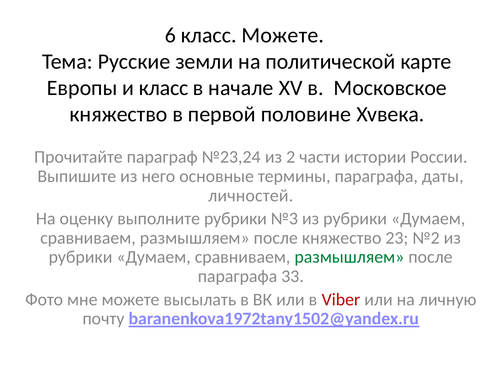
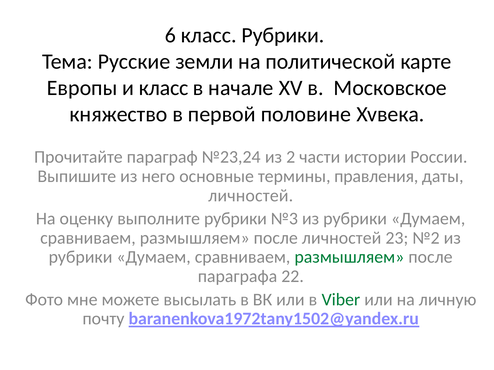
класс Можете: Можете -> Рубрики (283, 35)
термины параграфа: параграфа -> правления (376, 176)
после княжество: княжество -> личностей (342, 238)
33: 33 -> 22 (293, 277)
Viber colour: red -> green (341, 300)
